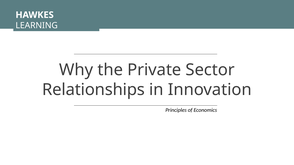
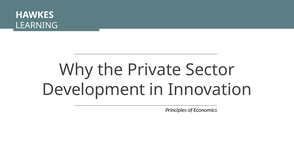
Relationships: Relationships -> Development (94, 90)
